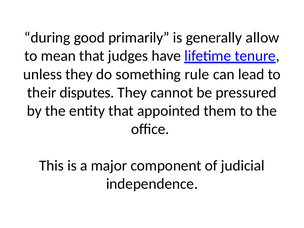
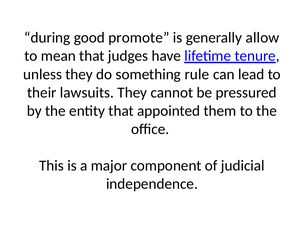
primarily: primarily -> promote (139, 38)
disputes: disputes -> lawsuits (87, 93)
